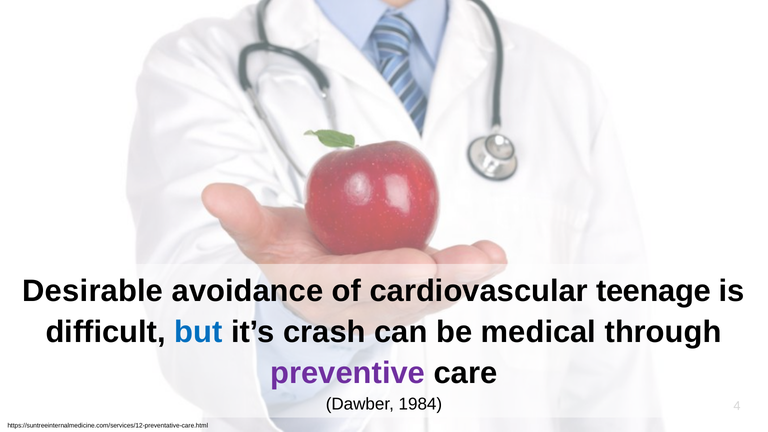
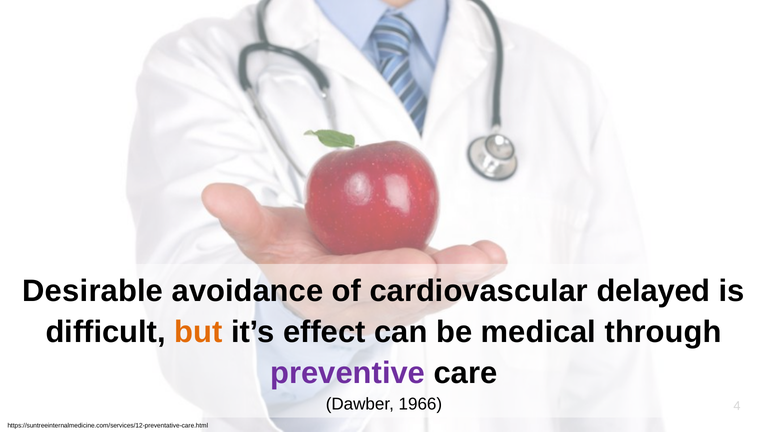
teenage: teenage -> delayed (654, 291)
but colour: blue -> orange (198, 332)
crash: crash -> effect (324, 332)
1984: 1984 -> 1966 (420, 404)
